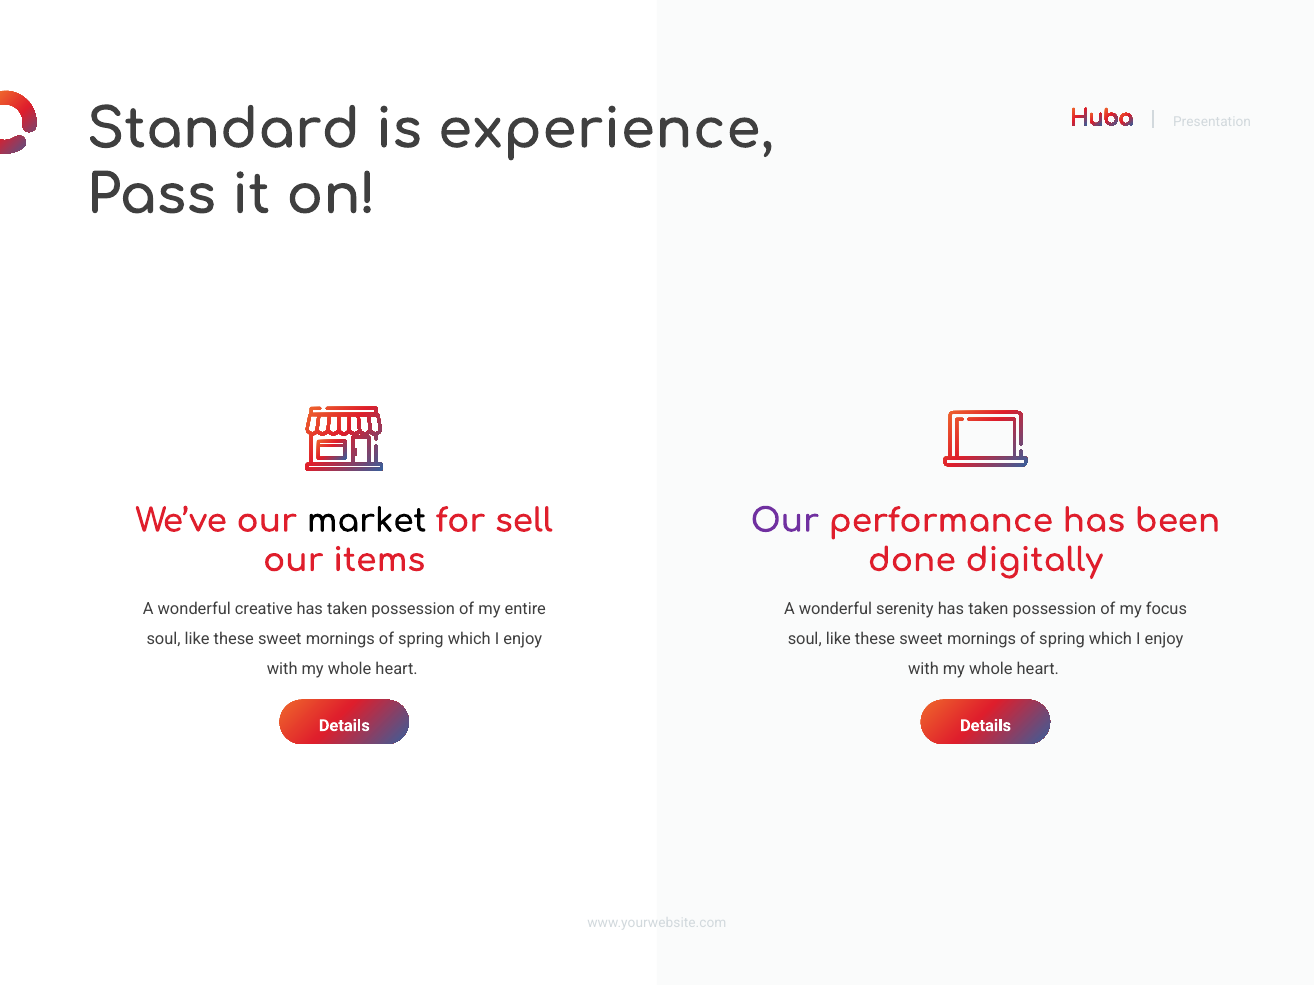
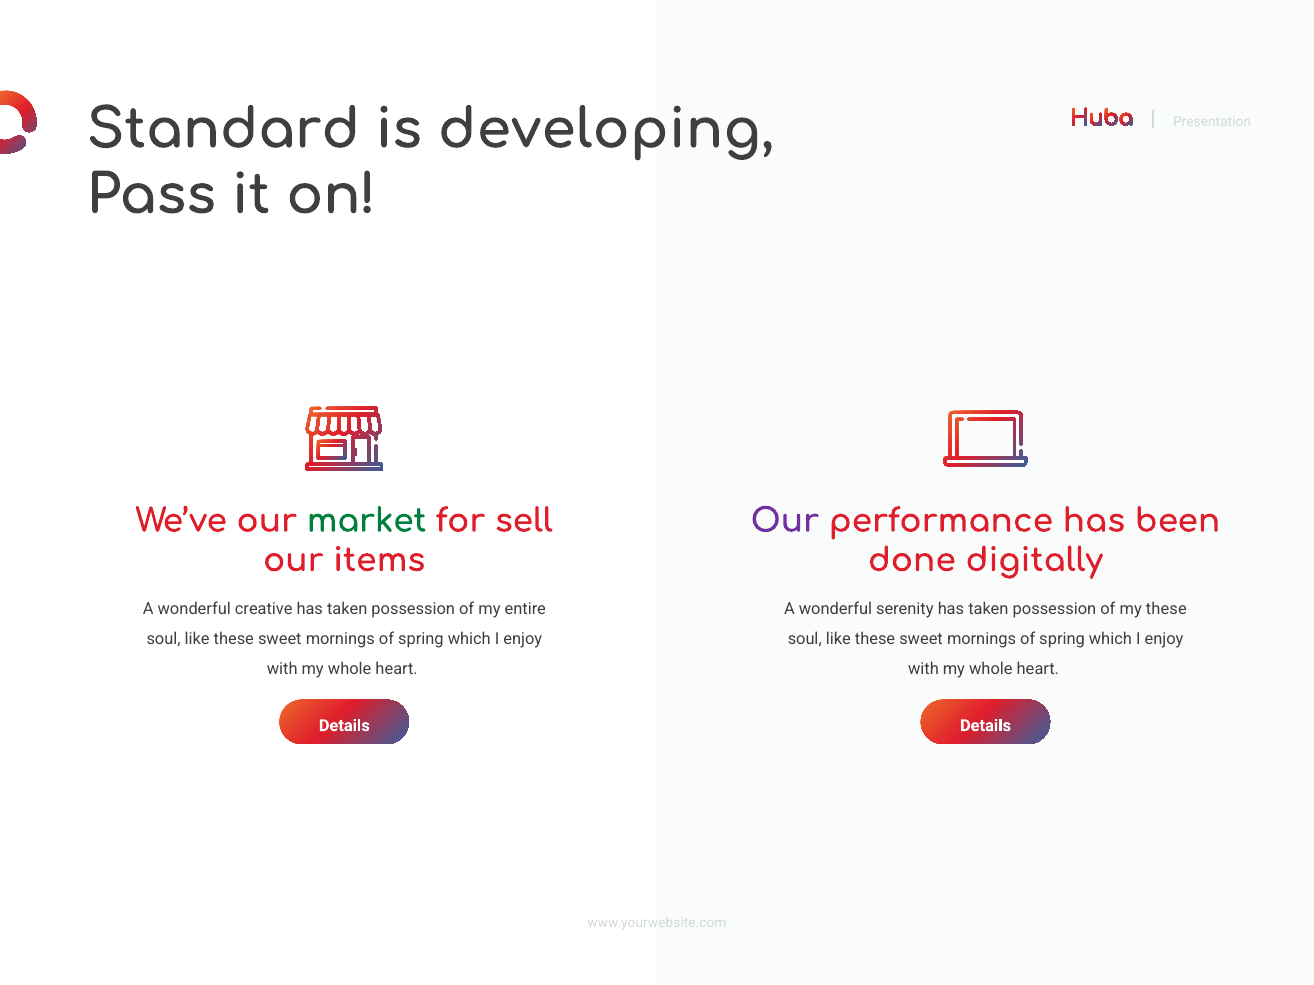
experience: experience -> developing (606, 130)
market colour: black -> green (367, 521)
my focus: focus -> these (1166, 610)
